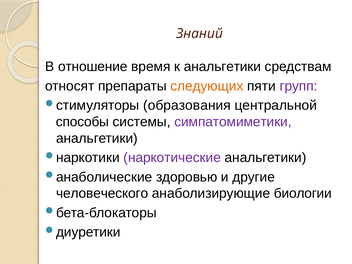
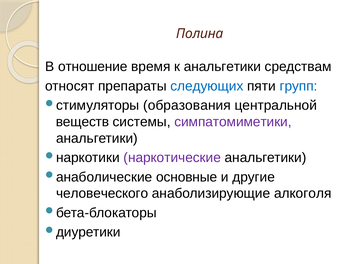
Знаний: Знаний -> Полина (200, 34)
следующих colour: orange -> blue (207, 86)
групп colour: purple -> blue (299, 86)
способы: способы -> веществ (82, 122)
здоровью: здоровью -> основные (187, 177)
биологии: биологии -> алкоголя (303, 193)
